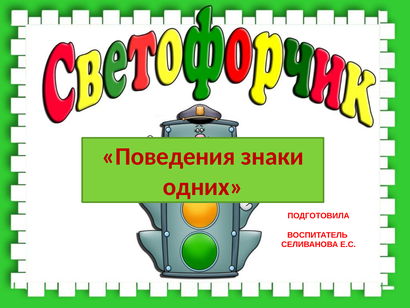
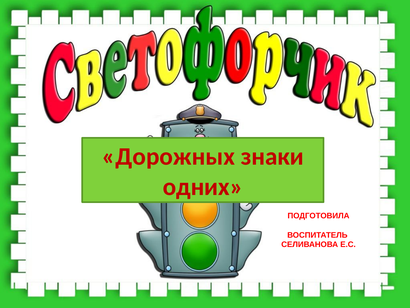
Поведения: Поведения -> Дорожных (168, 156)
